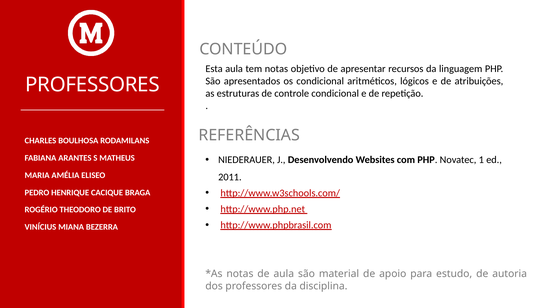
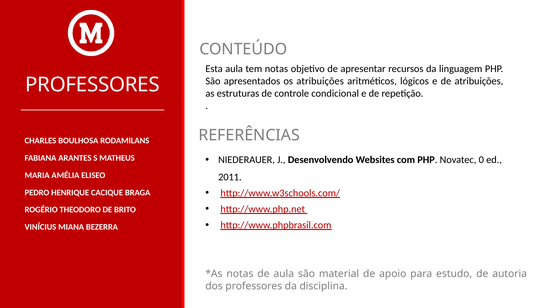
os condicional: condicional -> atribuições (320, 81)
1: 1 -> 0 (481, 160)
